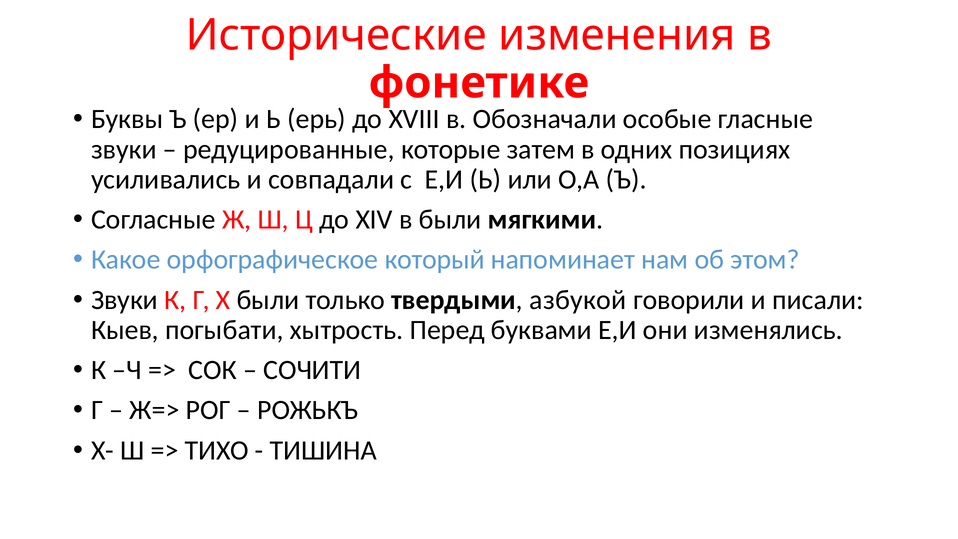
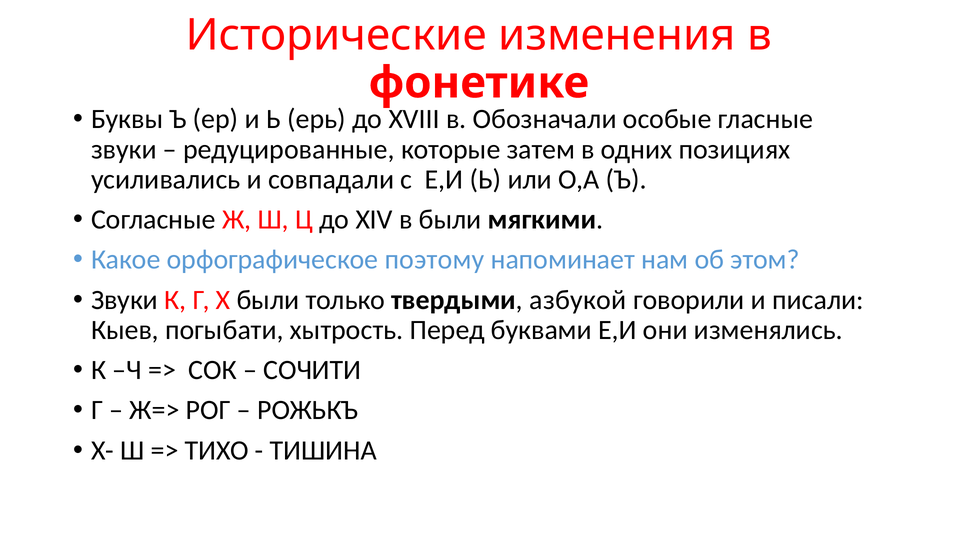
который: который -> поэтому (434, 260)
